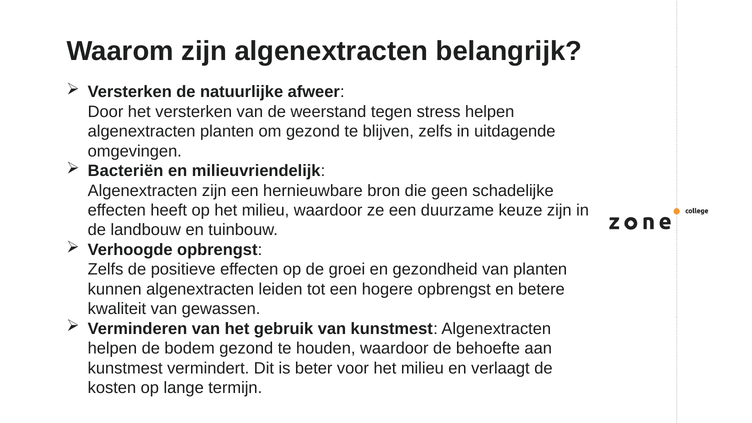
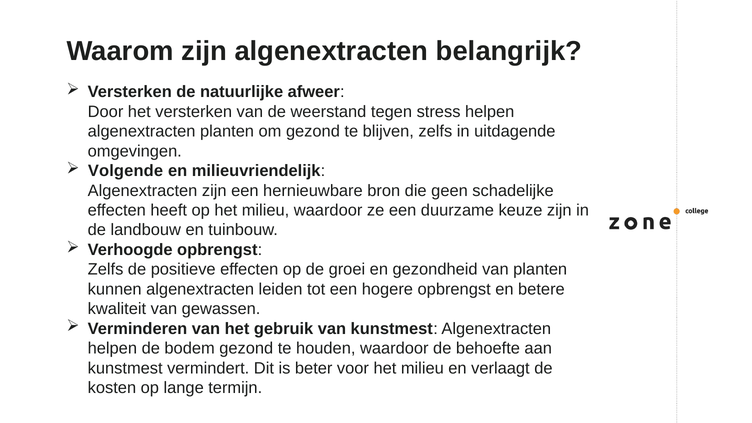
Bacteriën: Bacteriën -> Volgende (125, 171)
